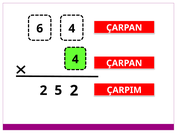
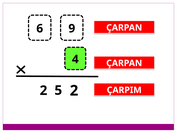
6 4: 4 -> 9 (72, 28)
